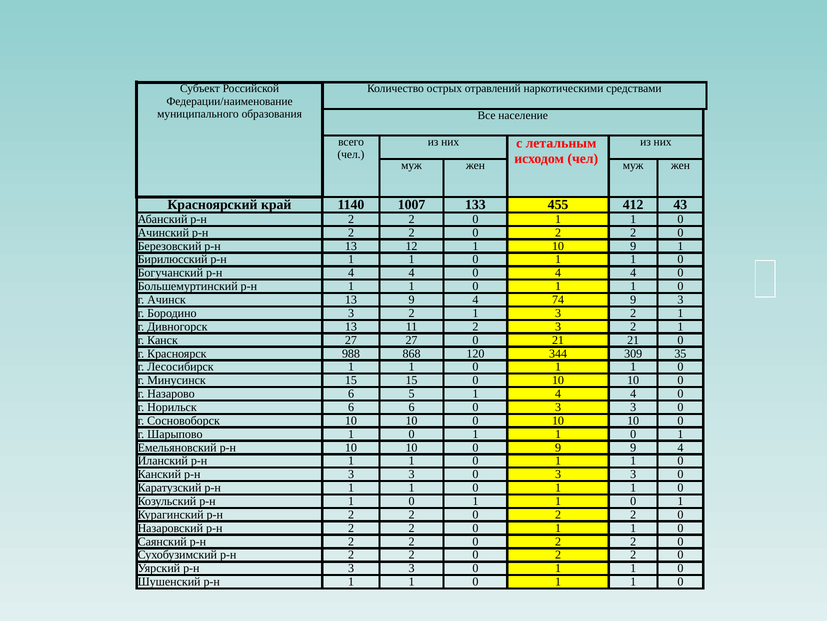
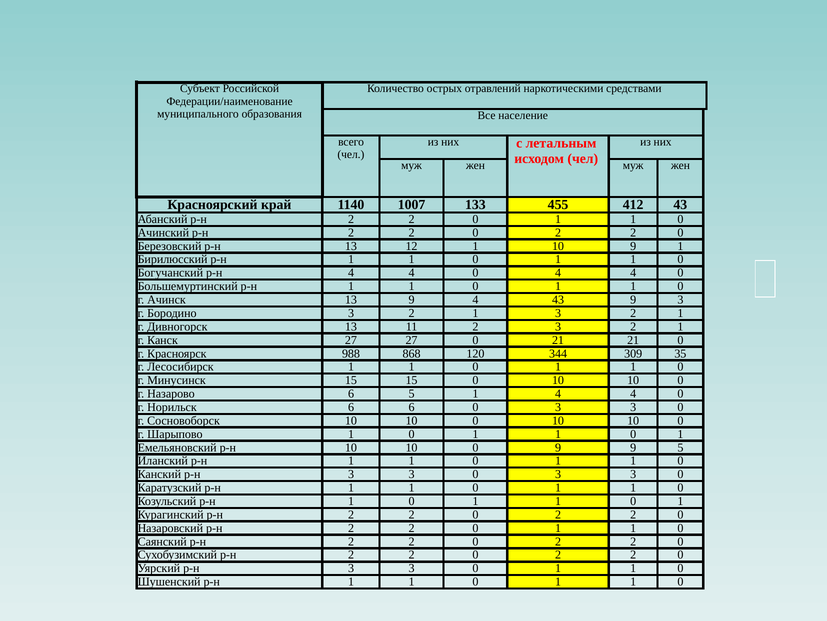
4 74: 74 -> 43 (558, 299)
9 9 4: 4 -> 5 (680, 447)
